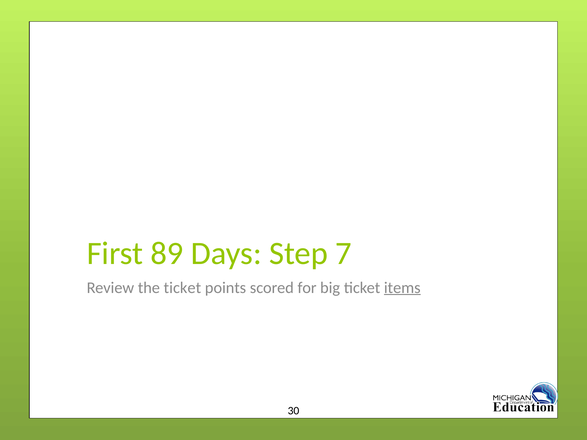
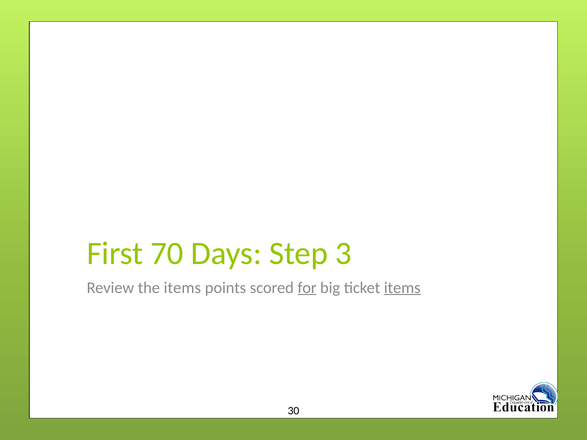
89: 89 -> 70 (167, 253)
7: 7 -> 3 (344, 253)
the ticket: ticket -> items (182, 288)
for underline: none -> present (307, 288)
